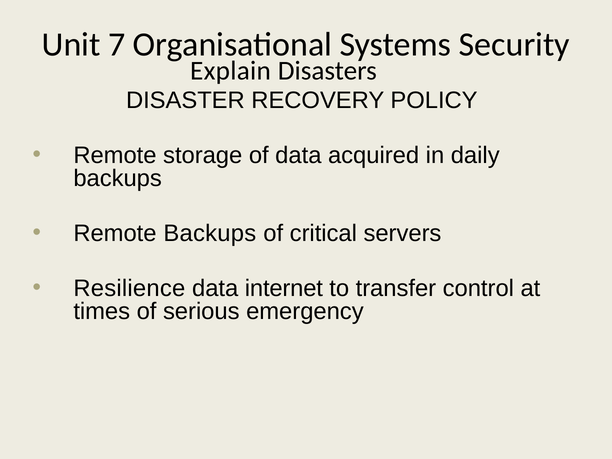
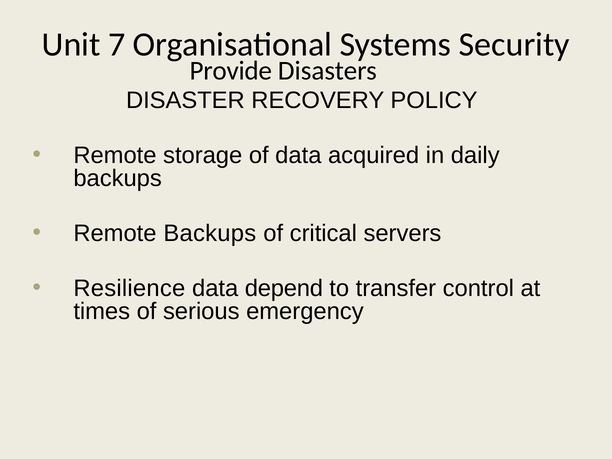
Explain: Explain -> Provide (231, 71)
internet: internet -> depend (284, 289)
